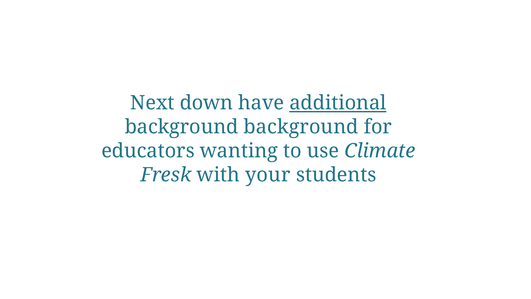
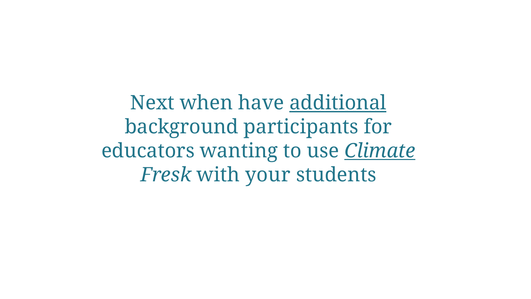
down: down -> when (206, 103)
background background: background -> participants (301, 127)
Climate underline: none -> present (380, 151)
